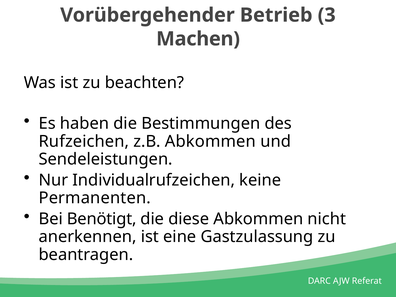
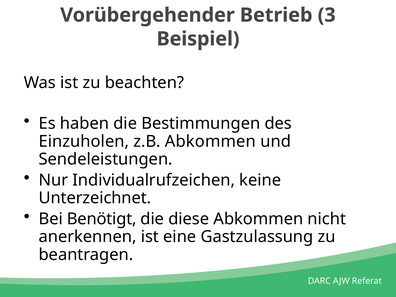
Machen: Machen -> Beispiel (198, 39)
Rufzeichen: Rufzeichen -> Einzuholen (84, 141)
Permanenten: Permanenten -> Unterzeichnet (95, 198)
